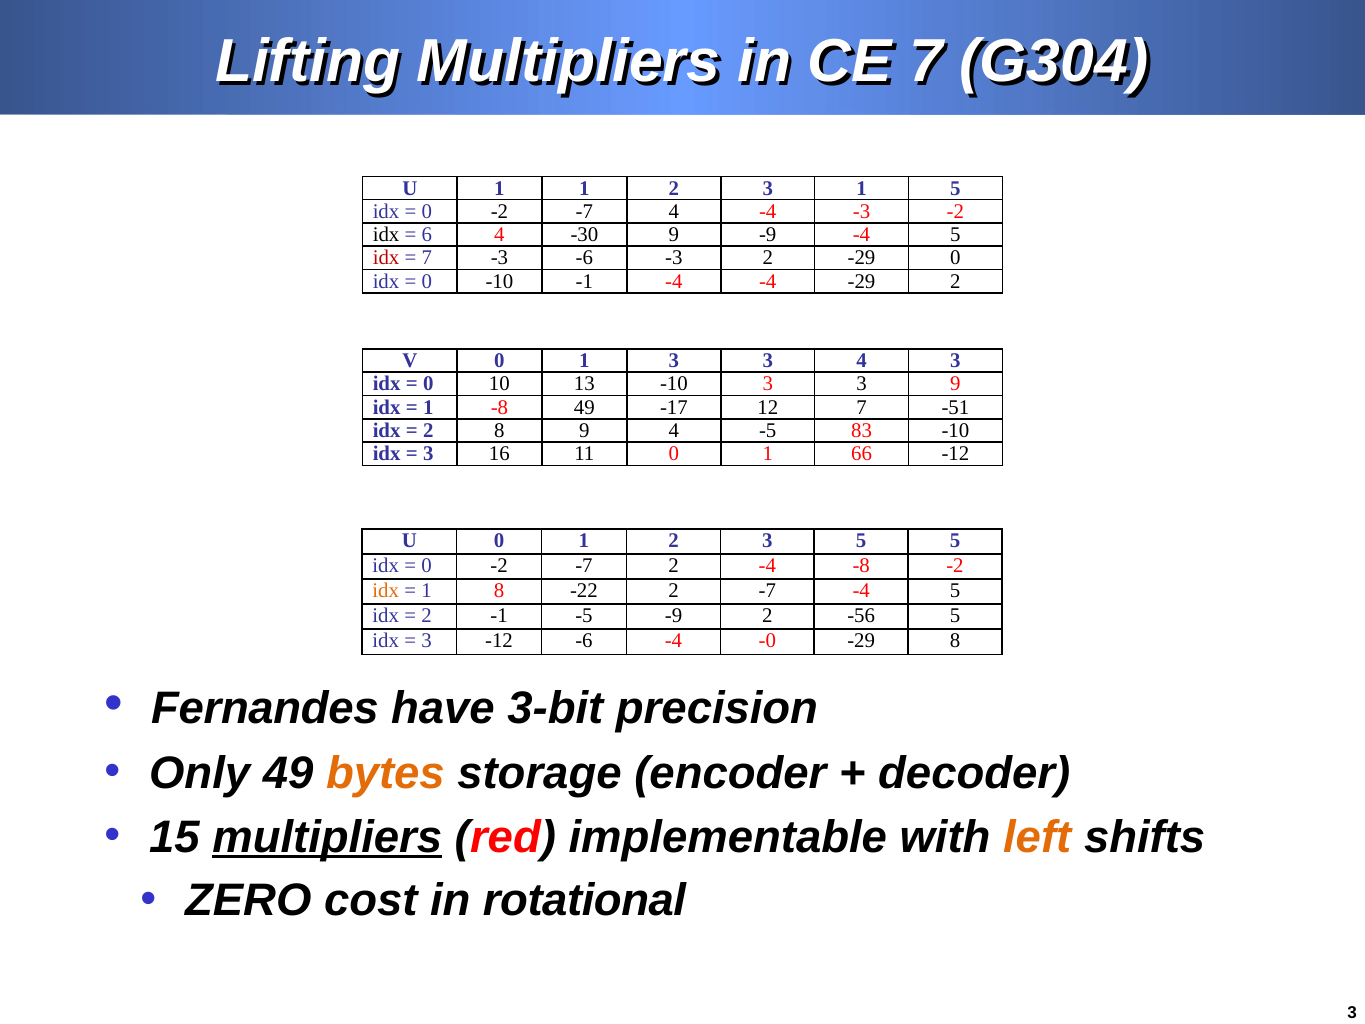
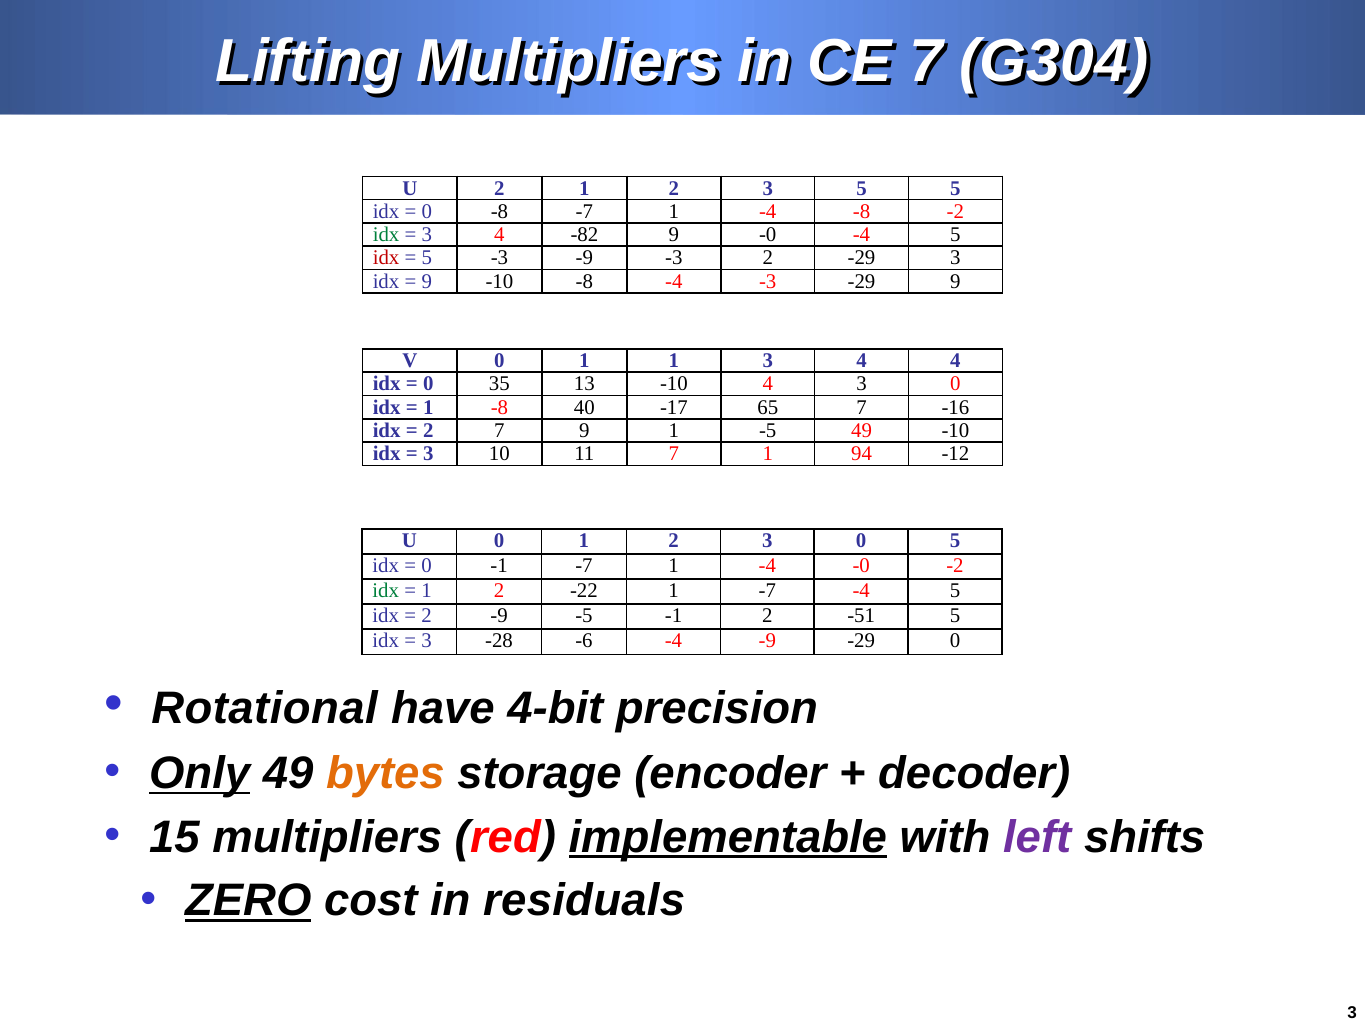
U 1: 1 -> 2 (499, 188)
3 1: 1 -> 5 (862, 188)
-2: -2 -> -8 (499, 211)
4: 4 -> 1 (674, 211)
-4 -3: -3 -> -8 (862, 211)
idx colour: black -> green (386, 235)
6: 6 -> 3 (427, 235)
-30: -30 -> -82 (584, 235)
9 -9: -9 -> -0 (768, 235)
7: 7 -> 5 (427, 258)
-3 -6: -6 -> -9 (584, 258)
-29 0: 0 -> 3 (955, 258)
0: 0 -> 9 (427, 281)
-10 -1: -1 -> -8 (584, 281)
-4 -4: -4 -> -3 (768, 281)
-29 2: 2 -> 9 (955, 281)
1 3: 3 -> 1 (674, 361)
4 3: 3 -> 4 (955, 361)
10: 10 -> 35 (499, 384)
-10 3: 3 -> 4 (768, 384)
9: 9 -> 0 (955, 384)
-8 49: 49 -> 40 (584, 407)
12: 12 -> 65 (768, 407)
-51: -51 -> -16 (955, 407)
2 8: 8 -> 7 (499, 431)
9 4: 4 -> 1 (674, 431)
-5 83: 83 -> 49 (862, 431)
16: 16 -> 10 (499, 454)
11 0: 0 -> 7 (674, 454)
66: 66 -> 94 (862, 454)
2 3 5: 5 -> 0 (861, 541)
-2: -2 -> -1 (499, 566)
2: 2 -> 1 (674, 566)
-4 -8: -8 -> -0 (861, 566)
idx colour: orange -> green (386, 591)
8: 8 -> 2 (499, 591)
-22 2: 2 -> 1 (674, 591)
2 -1: -1 -> -9 (499, 616)
-5 -9: -9 -> -1 (674, 616)
-56: -56 -> -51 (861, 616)
3 -12: -12 -> -28 (499, 641)
-4 -0: -0 -> -9 (767, 641)
-29 8: 8 -> 0 (955, 641)
Fernandes: Fernandes -> Rotational (265, 708)
3-bit: 3-bit -> 4-bit (555, 708)
Only underline: none -> present (200, 773)
multipliers underline: present -> none (327, 837)
implementable underline: none -> present (728, 837)
left colour: orange -> purple (1037, 837)
ZERO underline: none -> present (248, 900)
rotational: rotational -> residuals (584, 900)
